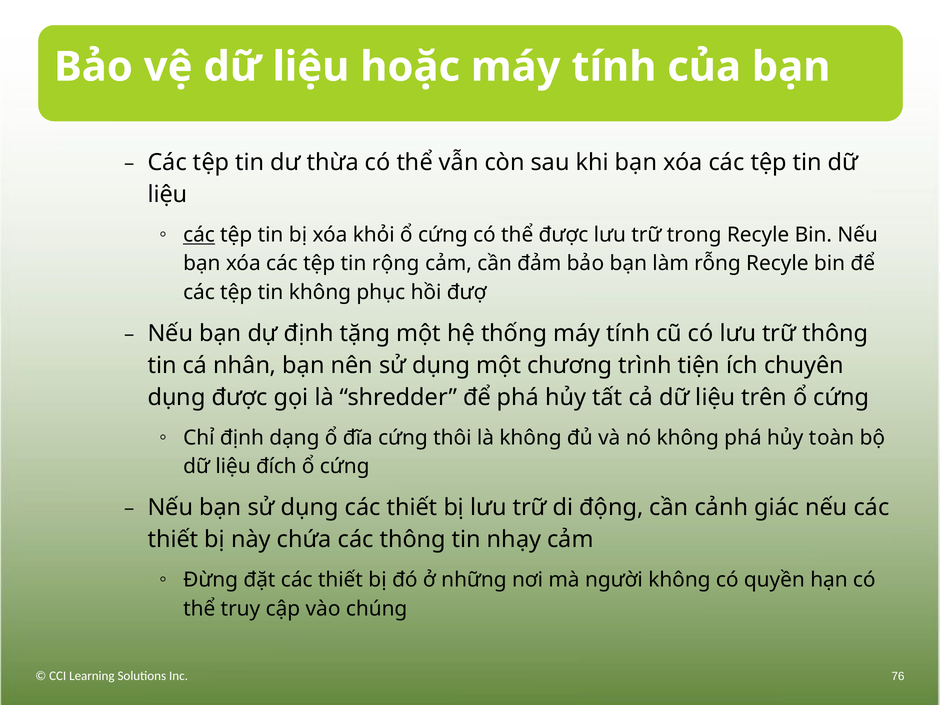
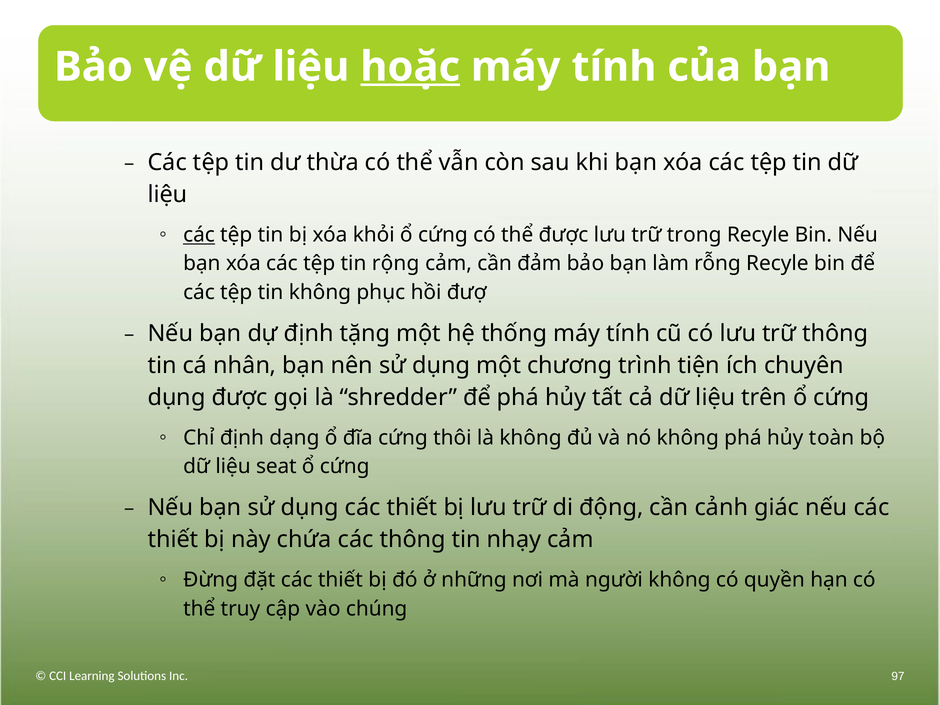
hoặc underline: none -> present (410, 67)
đích: đích -> seat (276, 466)
76: 76 -> 97 (898, 676)
